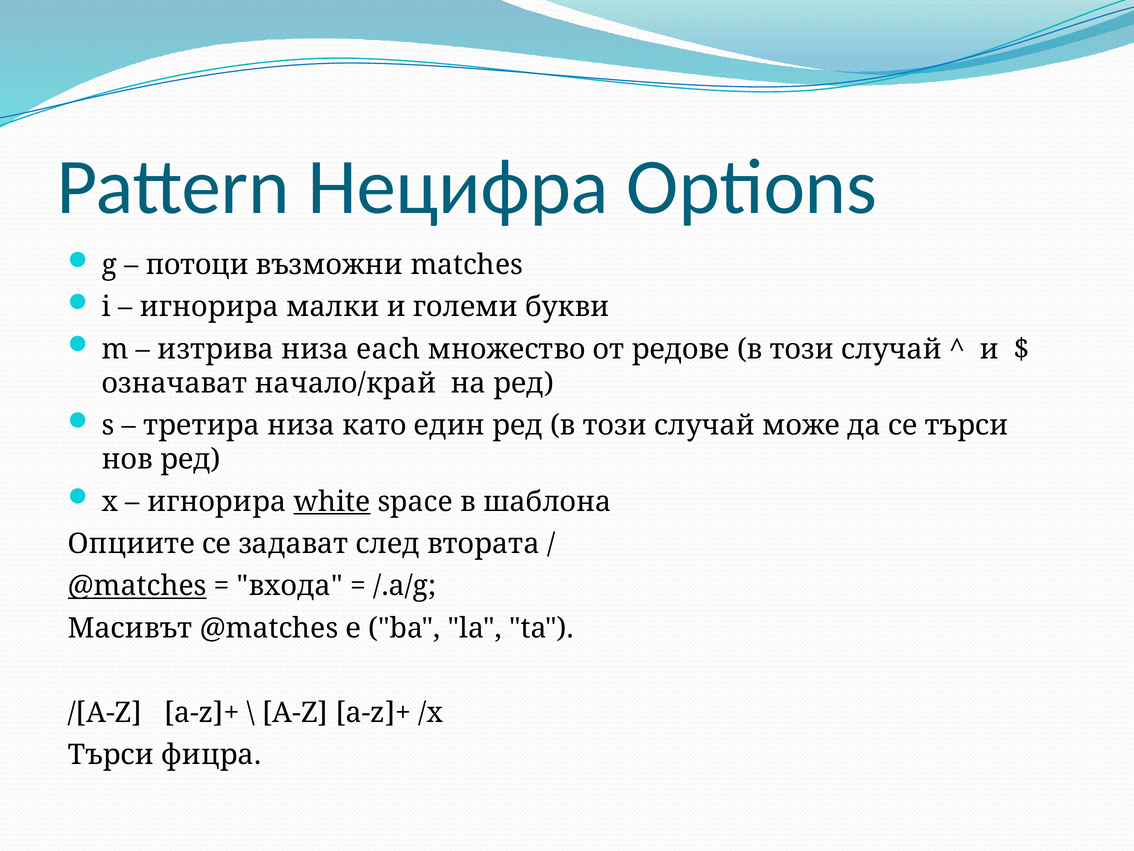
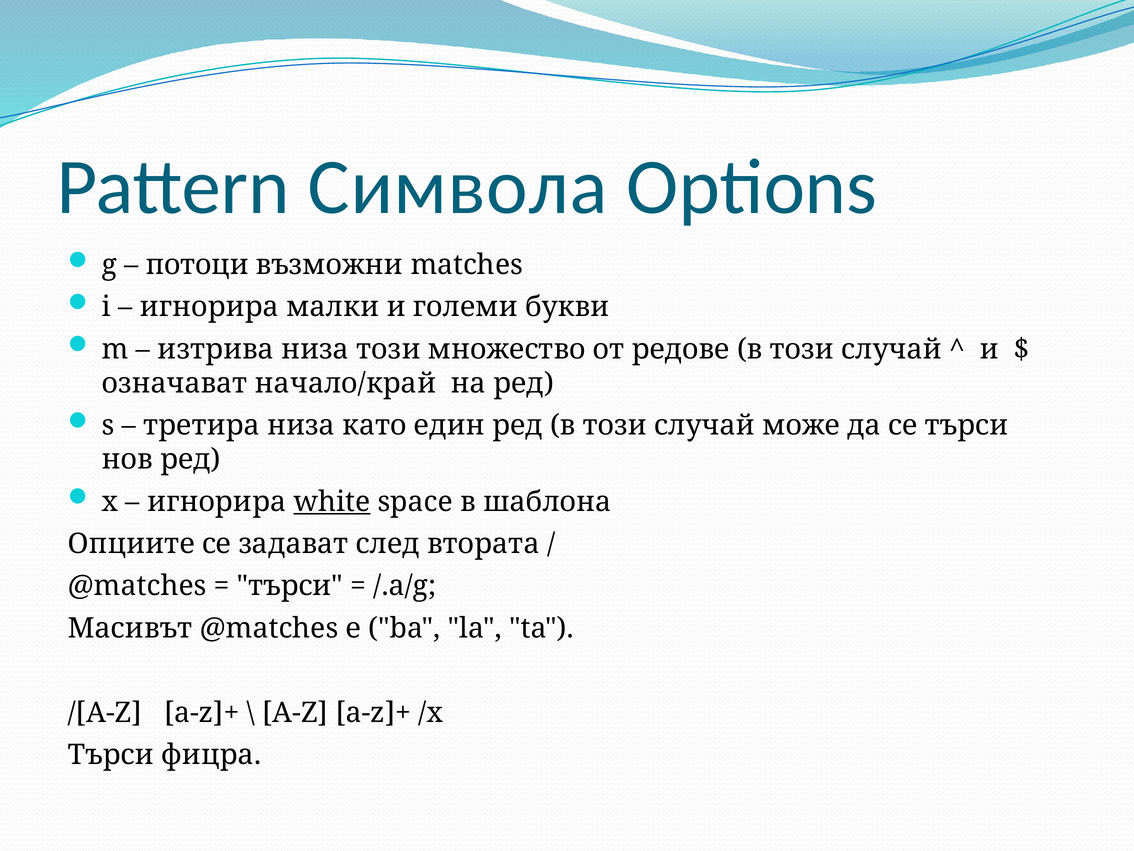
Нецифра: Нецифра -> Символа (458, 187)
низа each: each -> този (389, 349)
@matches underline: present -> none (137, 586)
входа: входа -> търси (290, 586)
